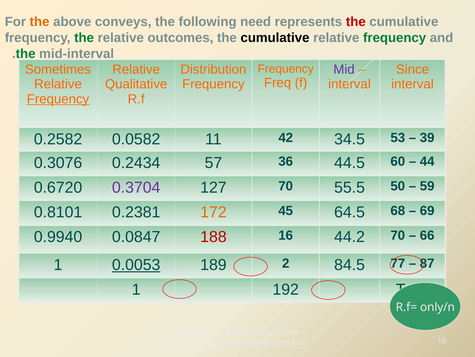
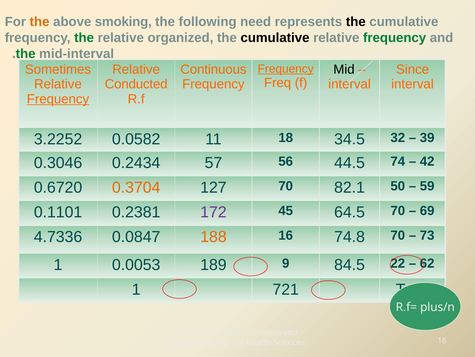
conveys: conveys -> smoking (123, 22)
the colour: red -> black (356, 22)
outcomes: outcomes -> organized (180, 38)
Frequency underline: none -> present (286, 69)
Distribution: Distribution -> Continuous (213, 69)
Mid colour: purple -> black (344, 69)
Qualitative: Qualitative -> Conducted (136, 84)
0.2582: 0.2582 -> 3.2252 (58, 139)
42: 42 -> 18 (286, 137)
53: 53 -> 32 (398, 137)
0.3076: 0.3076 -> 0.3046 (58, 163)
36: 36 -> 56 (286, 161)
60: 60 -> 74 (398, 161)
44: 44 -> 42 (427, 161)
0.3704 colour: purple -> orange (136, 187)
55.5: 55.5 -> 82.1 (350, 187)
0.8101: 0.8101 -> 0.1101 (58, 212)
172 colour: orange -> purple (213, 212)
64.5 68: 68 -> 70 (398, 210)
0.9940: 0.9940 -> 4.7336 (58, 237)
188 colour: red -> orange (213, 237)
44.2: 44.2 -> 74.8 (350, 237)
66: 66 -> 73 (427, 235)
0.0053 underline: present -> none (136, 264)
2: 2 -> 9 (286, 263)
77: 77 -> 22 (398, 263)
87: 87 -> 62 (427, 263)
192: 192 -> 721 (286, 289)
only/n: only/n -> plus/n (437, 307)
